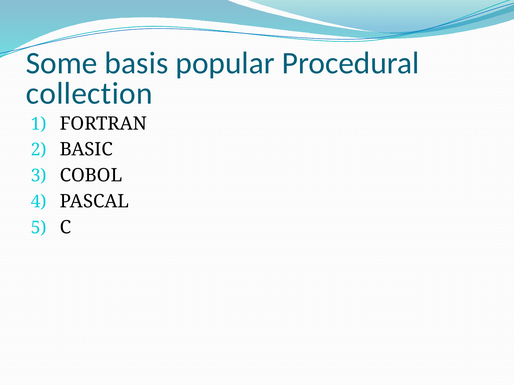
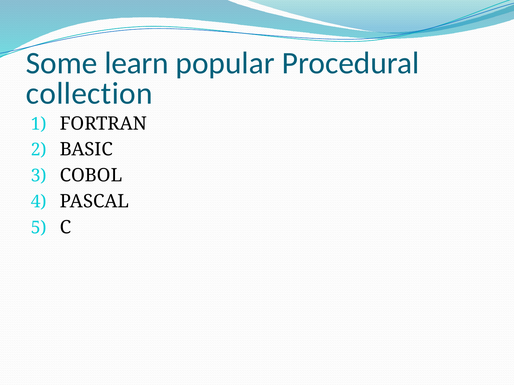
basis: basis -> learn (137, 63)
